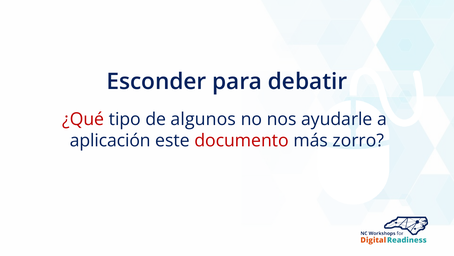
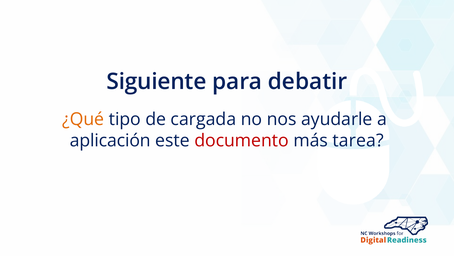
Esconder: Esconder -> Siguiente (156, 81)
¿Qué colour: red -> orange (83, 119)
algunos: algunos -> cargada (203, 119)
zorro: zorro -> tarea (358, 140)
